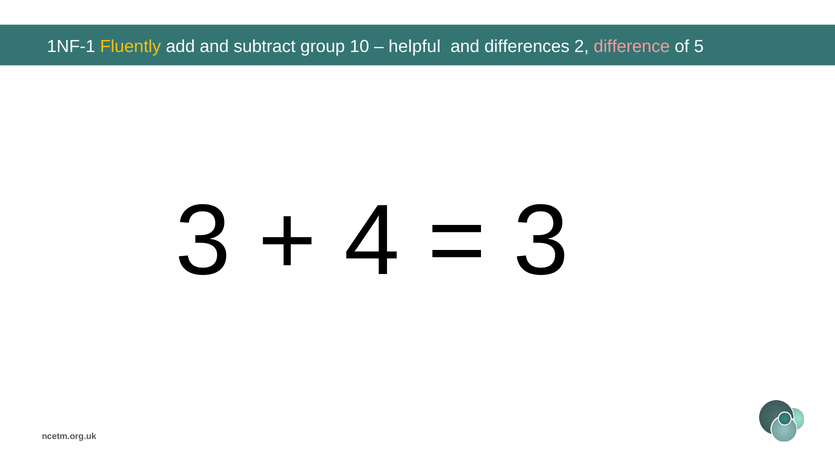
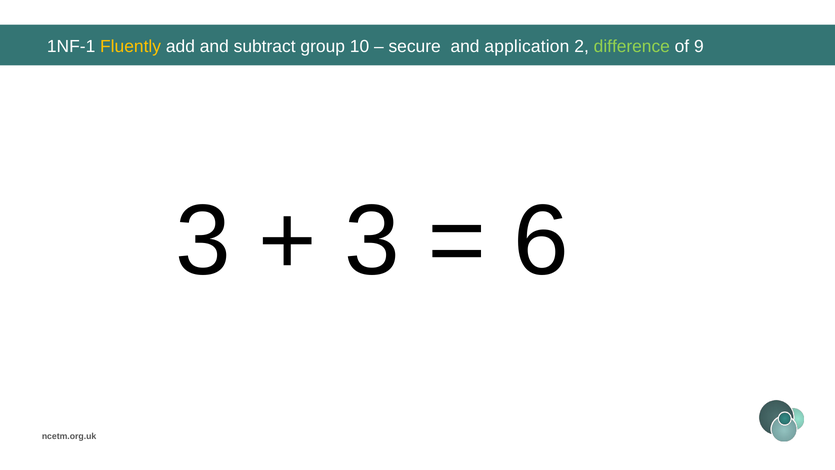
helpful: helpful -> secure (415, 47)
differences: differences -> application (527, 47)
difference colour: pink -> light green (632, 47)
5: 5 -> 9 (699, 47)
4: 4 -> 3 (372, 241)
3: 3 -> 6 (541, 241)
